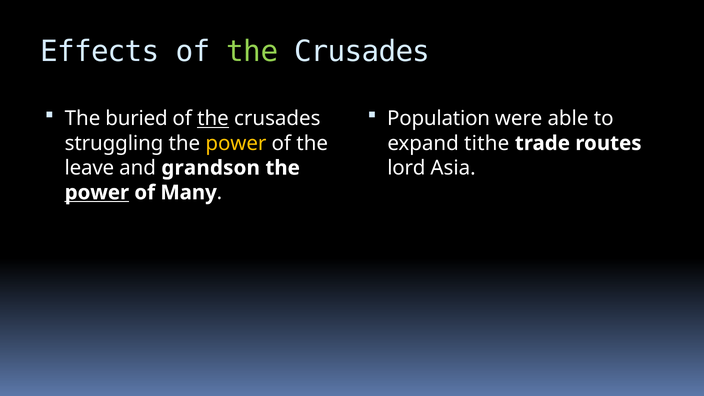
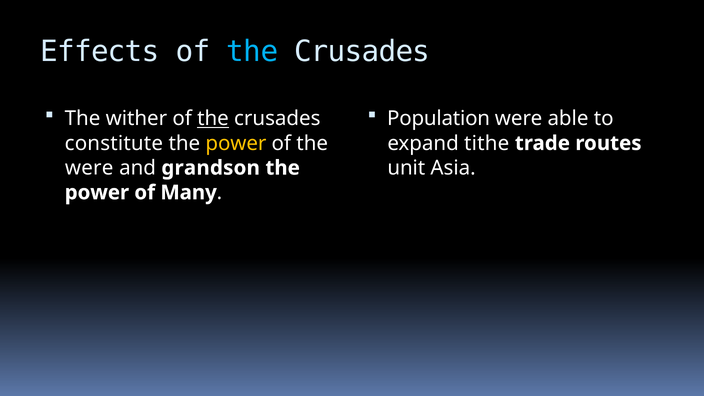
the colour: light green -> light blue (252, 52)
buried: buried -> wither (136, 119)
struggling: struggling -> constitute (114, 143)
leave: leave -> were (89, 168)
lord: lord -> unit (406, 168)
power underline: present -> none (97, 193)
